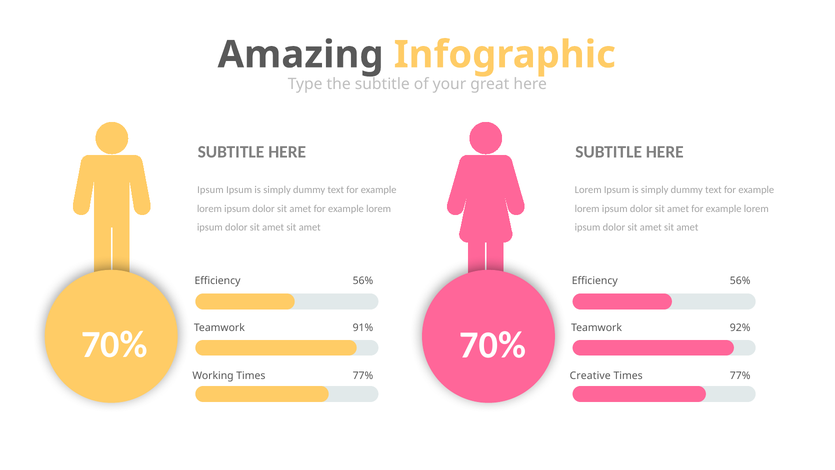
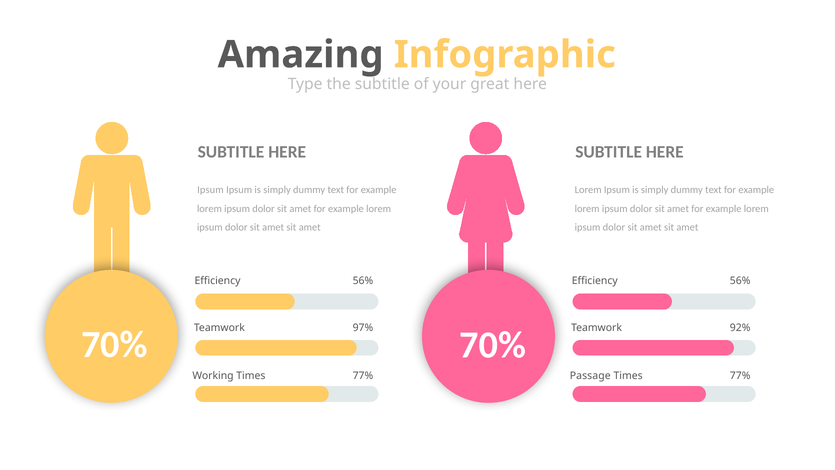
91%: 91% -> 97% (363, 328)
Creative: Creative -> Passage (590, 375)
